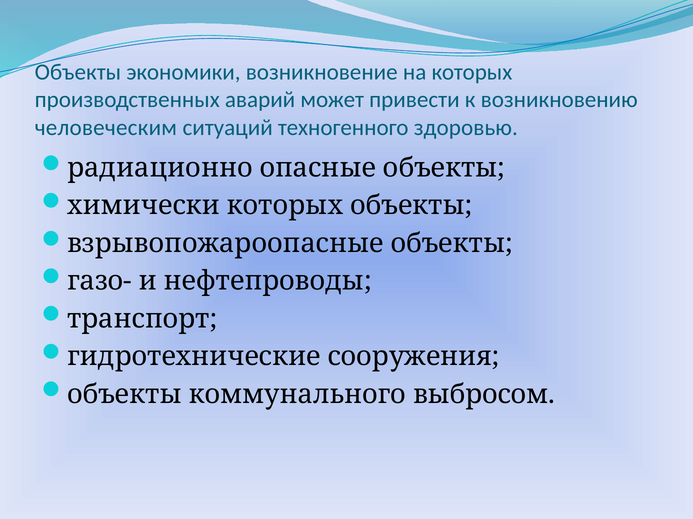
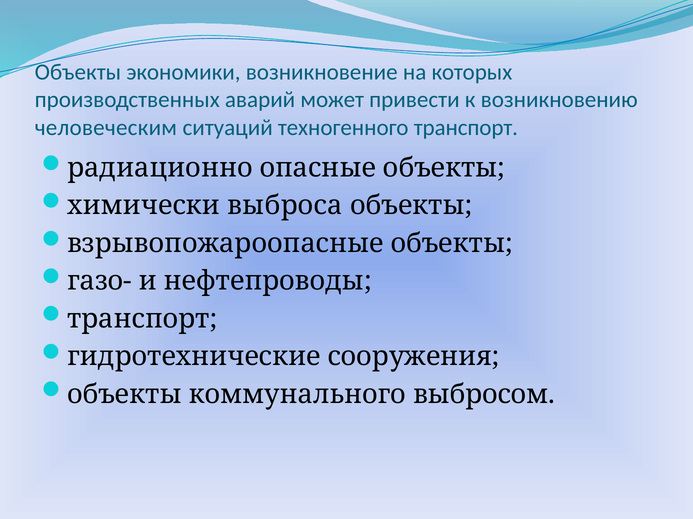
техногенного здоровью: здоровью -> транспорт (466, 128)
химически которых: которых -> выброса (285, 206)
